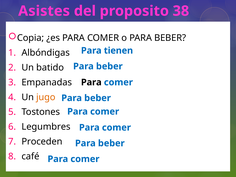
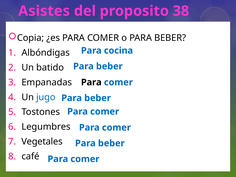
tienen: tienen -> cocina (118, 51)
jugo colour: orange -> blue (46, 97)
Proceden: Proceden -> Vegetales (42, 142)
